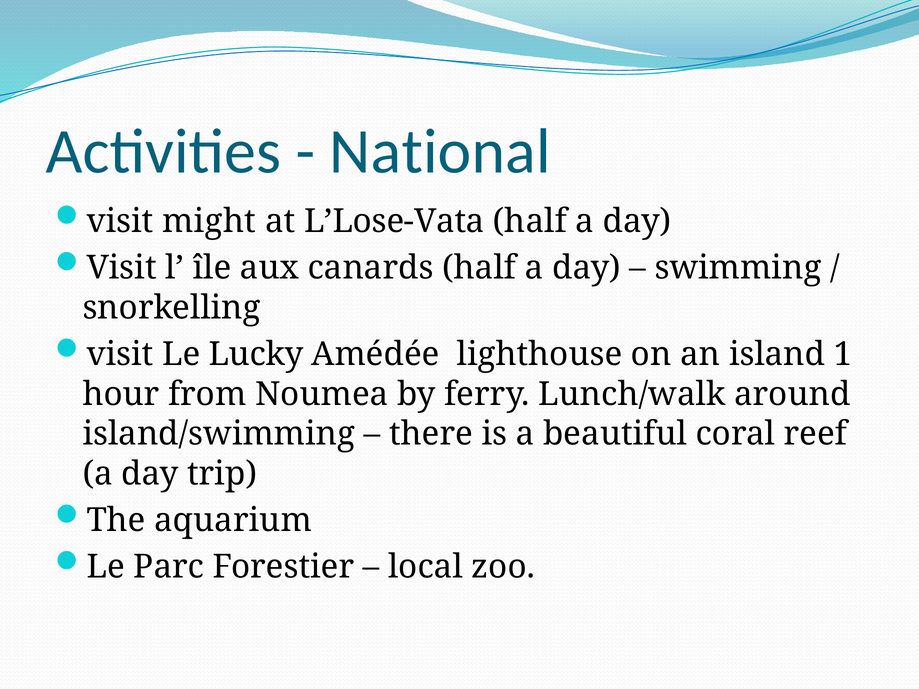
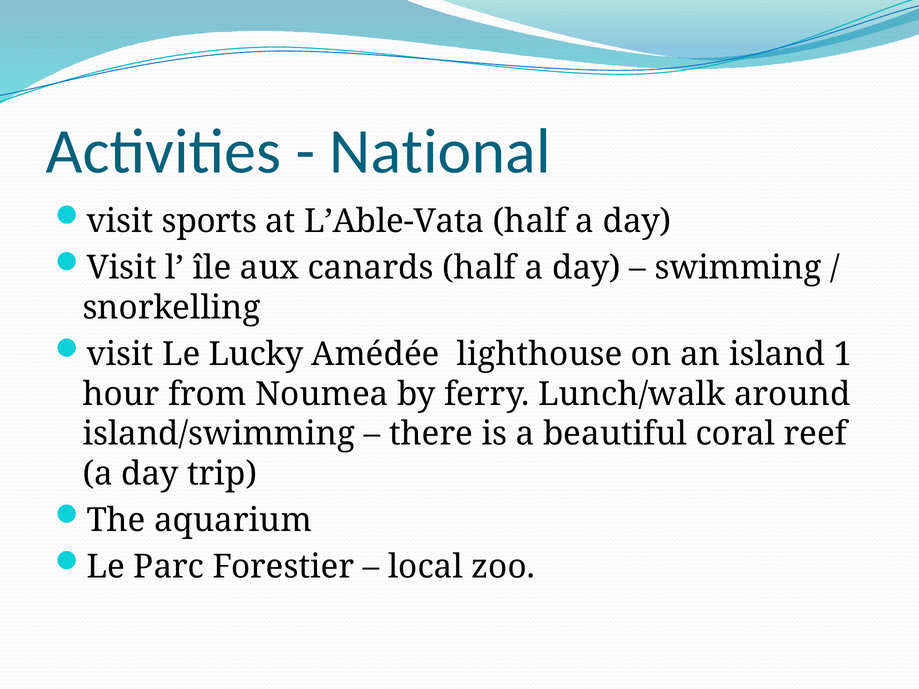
might: might -> sports (210, 221)
L’Lose-Vata: L’Lose-Vata -> L’Able-Vata (394, 221)
